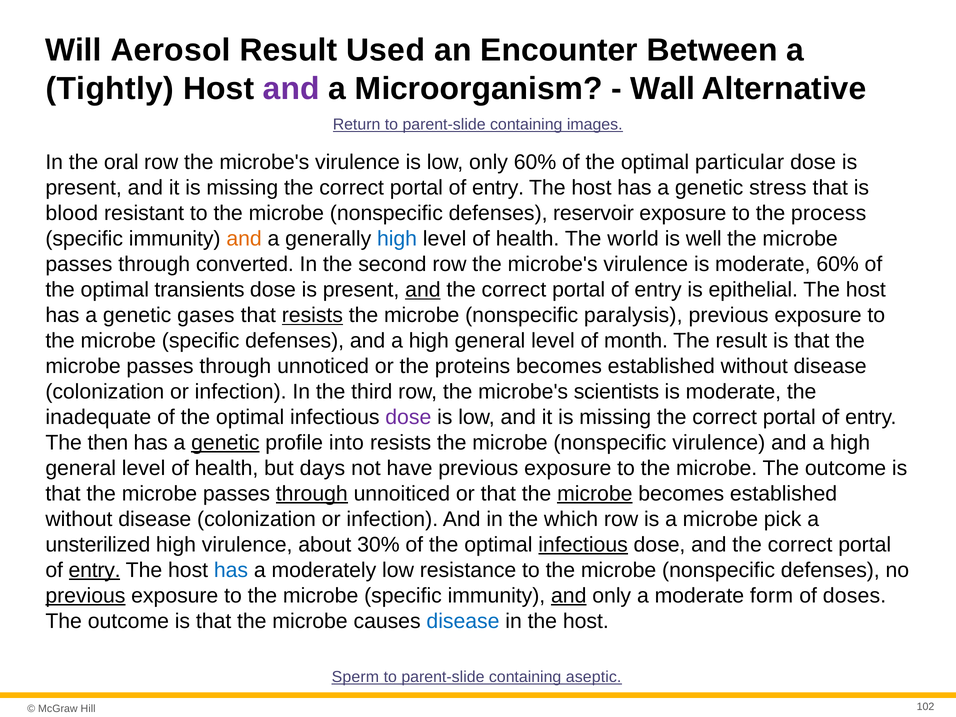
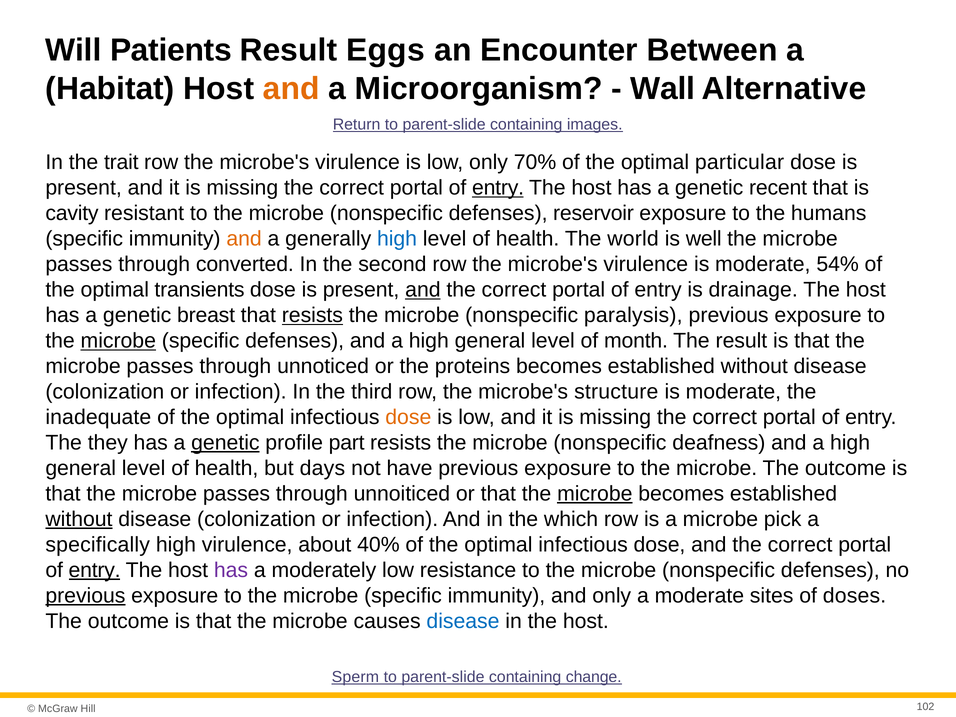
Aerosol: Aerosol -> Patients (171, 50)
Used: Used -> Eggs (386, 50)
Tightly: Tightly -> Habitat (110, 89)
and colour: purple -> orange (291, 89)
oral: oral -> trait (121, 162)
only 60%: 60% -> 70% (535, 162)
entry underline: none -> present (498, 188)
stress: stress -> recent (778, 188)
blood: blood -> cavity (72, 213)
process: process -> humans (829, 213)
moderate 60%: 60% -> 54% (838, 264)
epithelial: epithelial -> drainage (753, 290)
gases: gases -> breast (206, 315)
microbe underline: none -> present (118, 341)
scientists: scientists -> structure (616, 392)
dose colour: purple -> orange (408, 417)
then: then -> they (108, 443)
into: into -> part (347, 443)
nonspecific virulence: virulence -> deafness (719, 443)
through underline: present -> none (312, 494)
without underline: none -> present (79, 519)
unsterilized: unsterilized -> specifically (98, 545)
30%: 30% -> 40% (378, 545)
infectious underline: present -> none (583, 545)
has colour: blue -> purple (231, 570)
and underline: present -> none (569, 596)
form: form -> sites (772, 596)
aseptic: aseptic -> change (594, 677)
